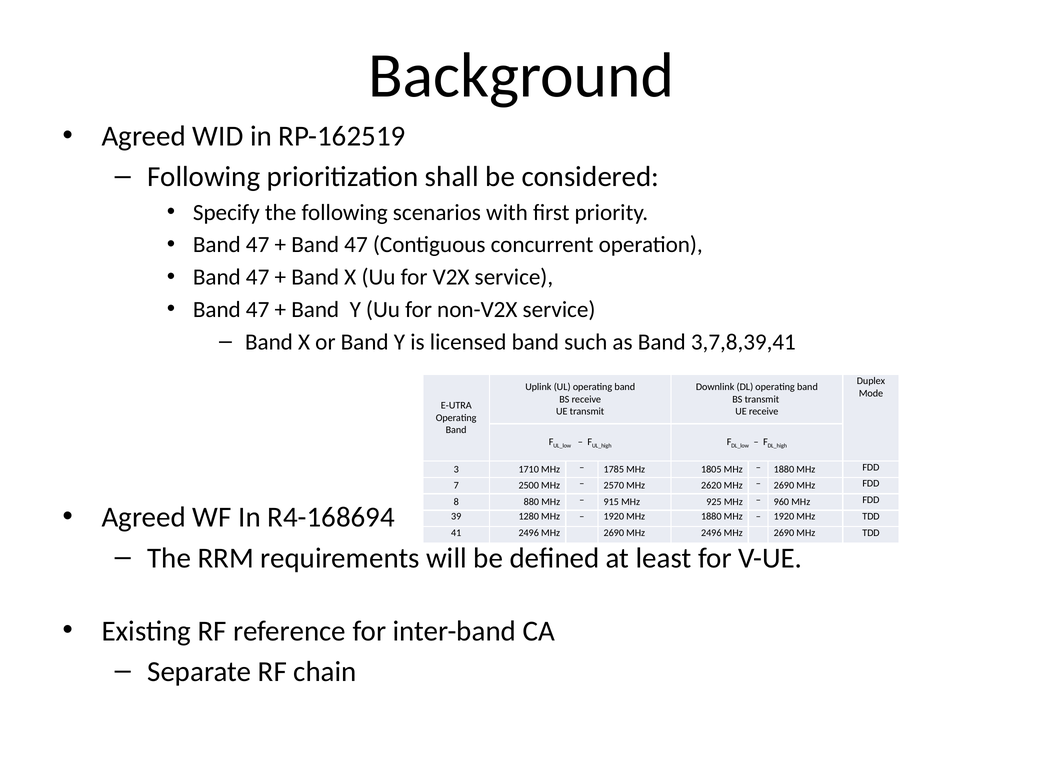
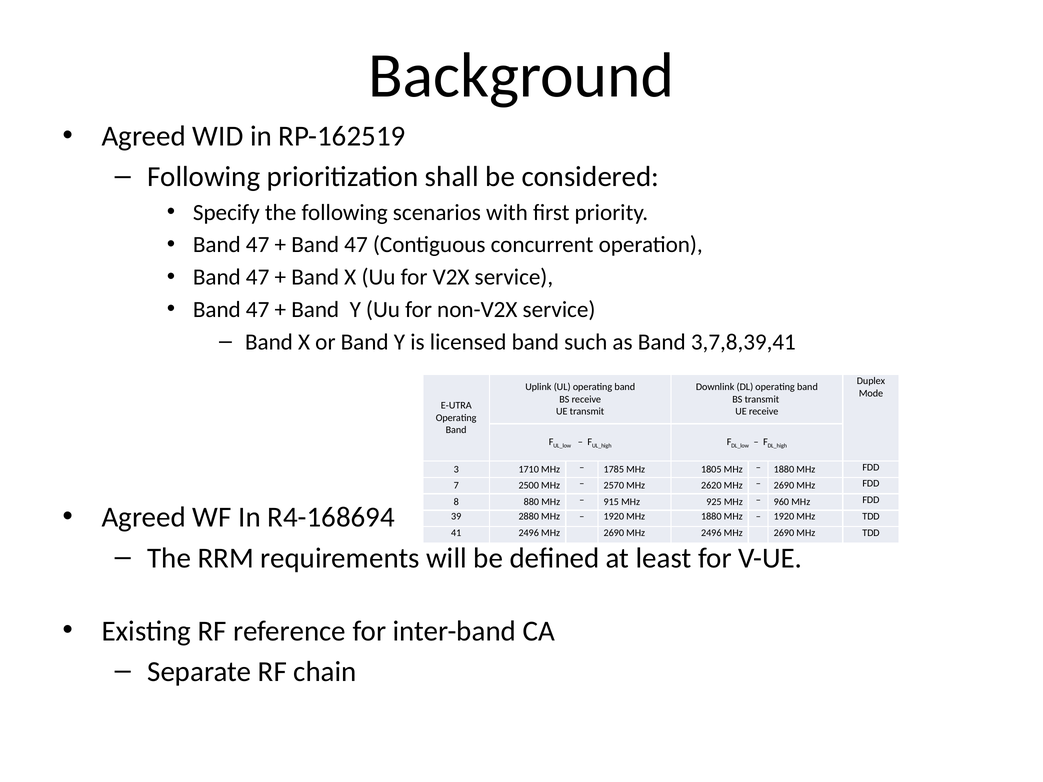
1280: 1280 -> 2880 (529, 517)
